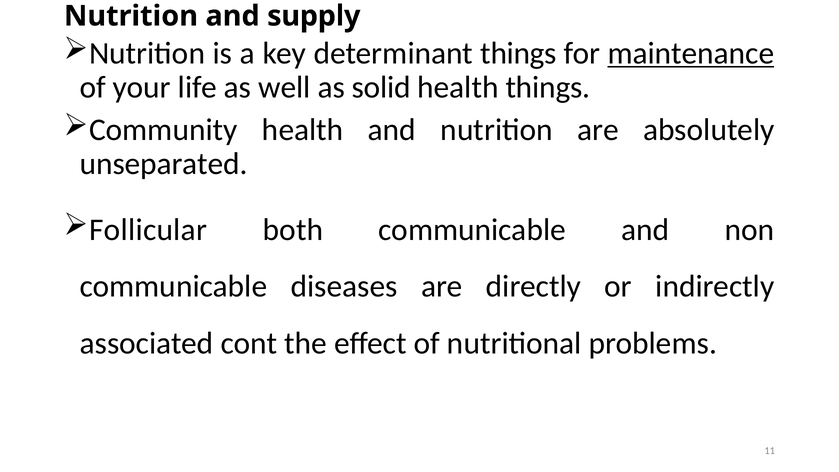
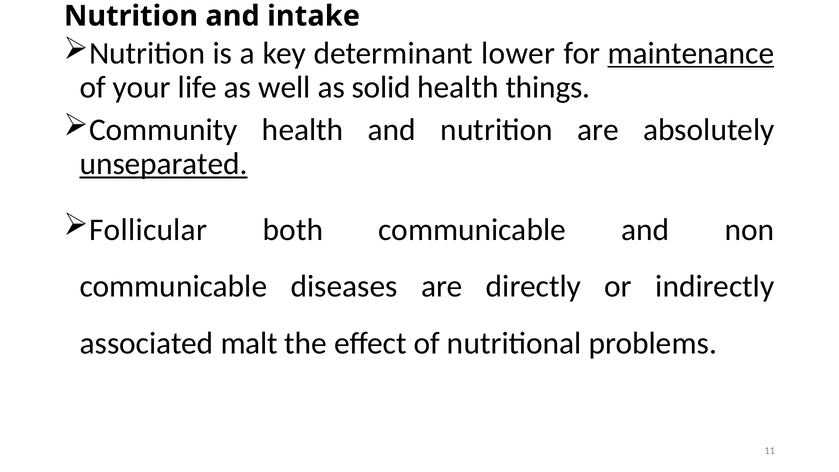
supply: supply -> intake (314, 16)
determinant things: things -> lower (518, 53)
unseparated underline: none -> present (164, 164)
cont: cont -> malt (249, 343)
